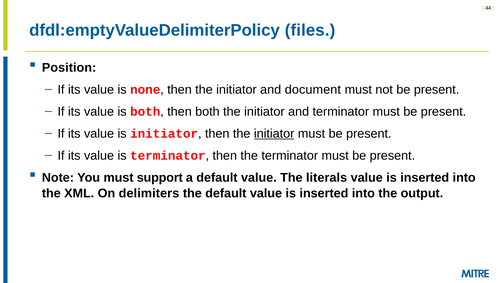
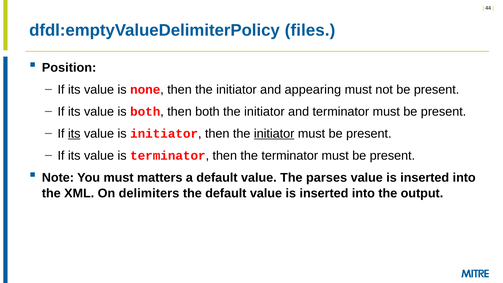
document: document -> appearing (313, 90)
its underline: none -> present (74, 134)
support: support -> matters (160, 178)
literals: literals -> parses (327, 178)
